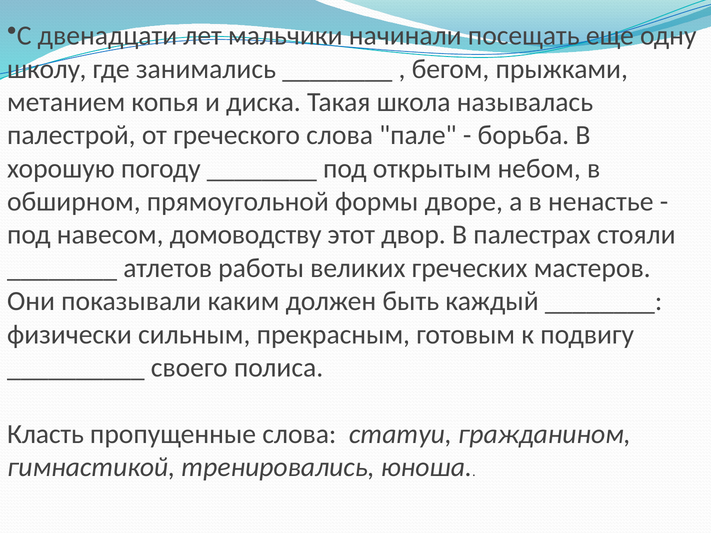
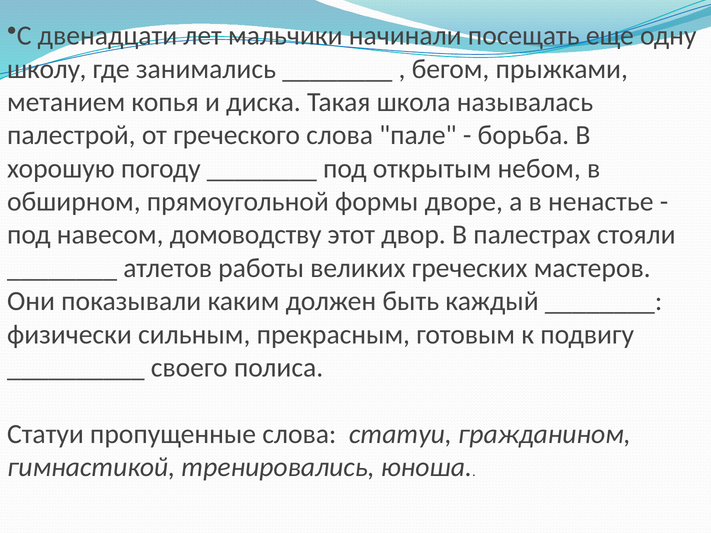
Класть: Класть -> Статуи (45, 434)
